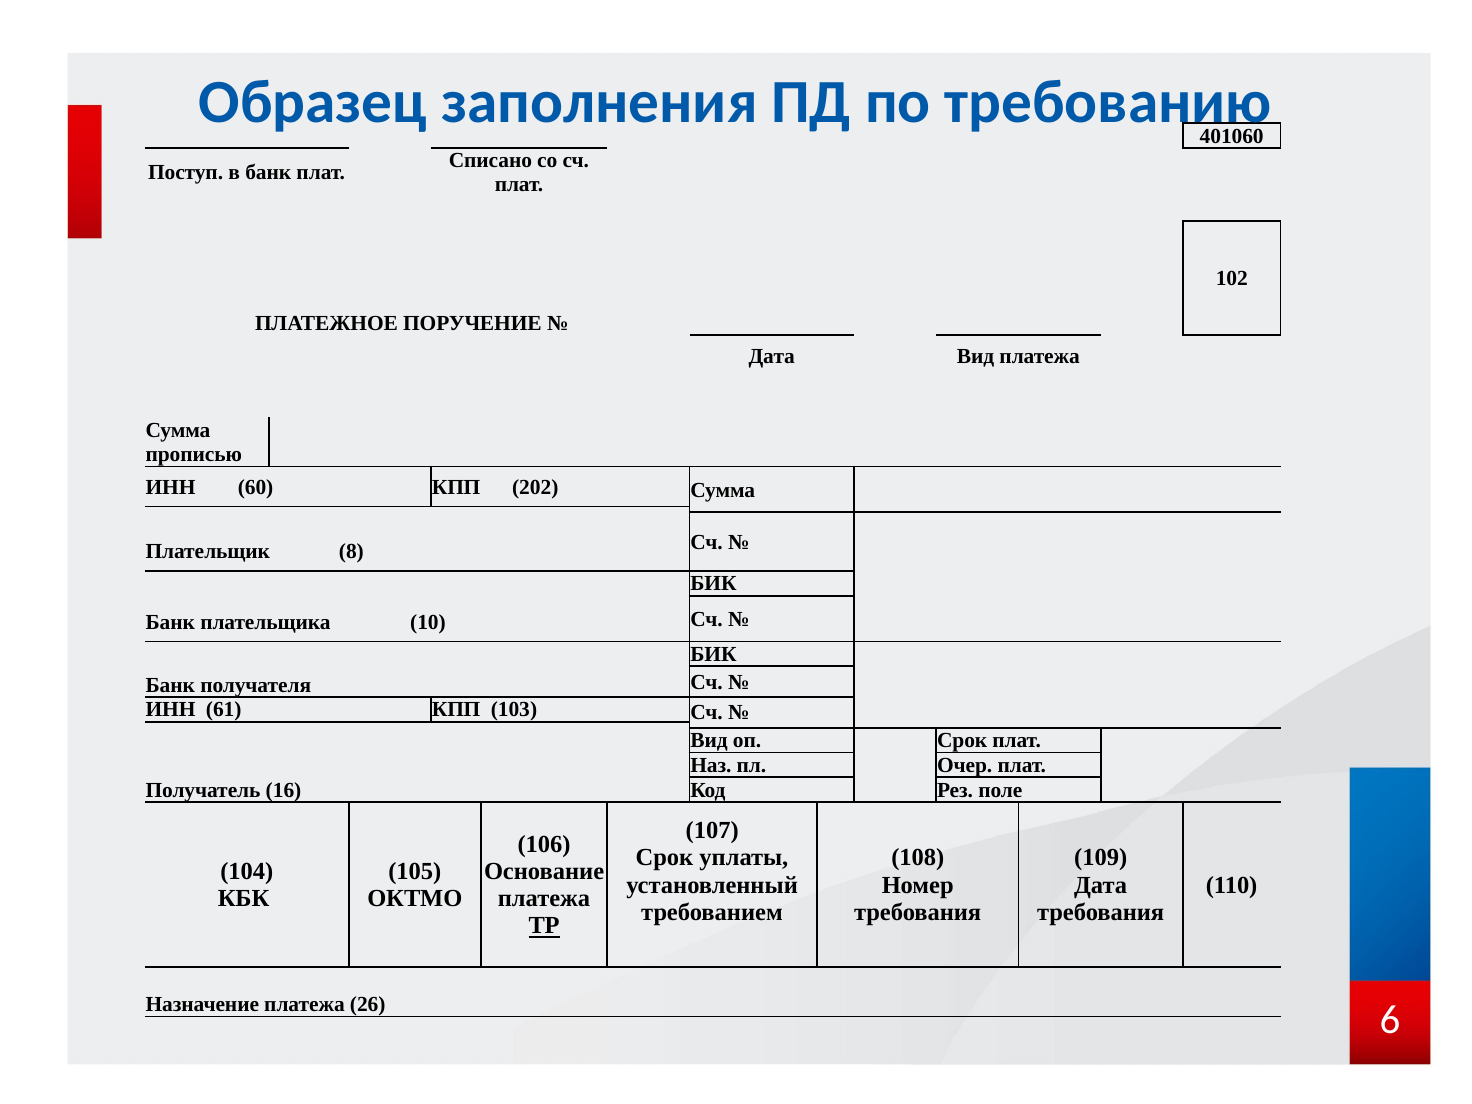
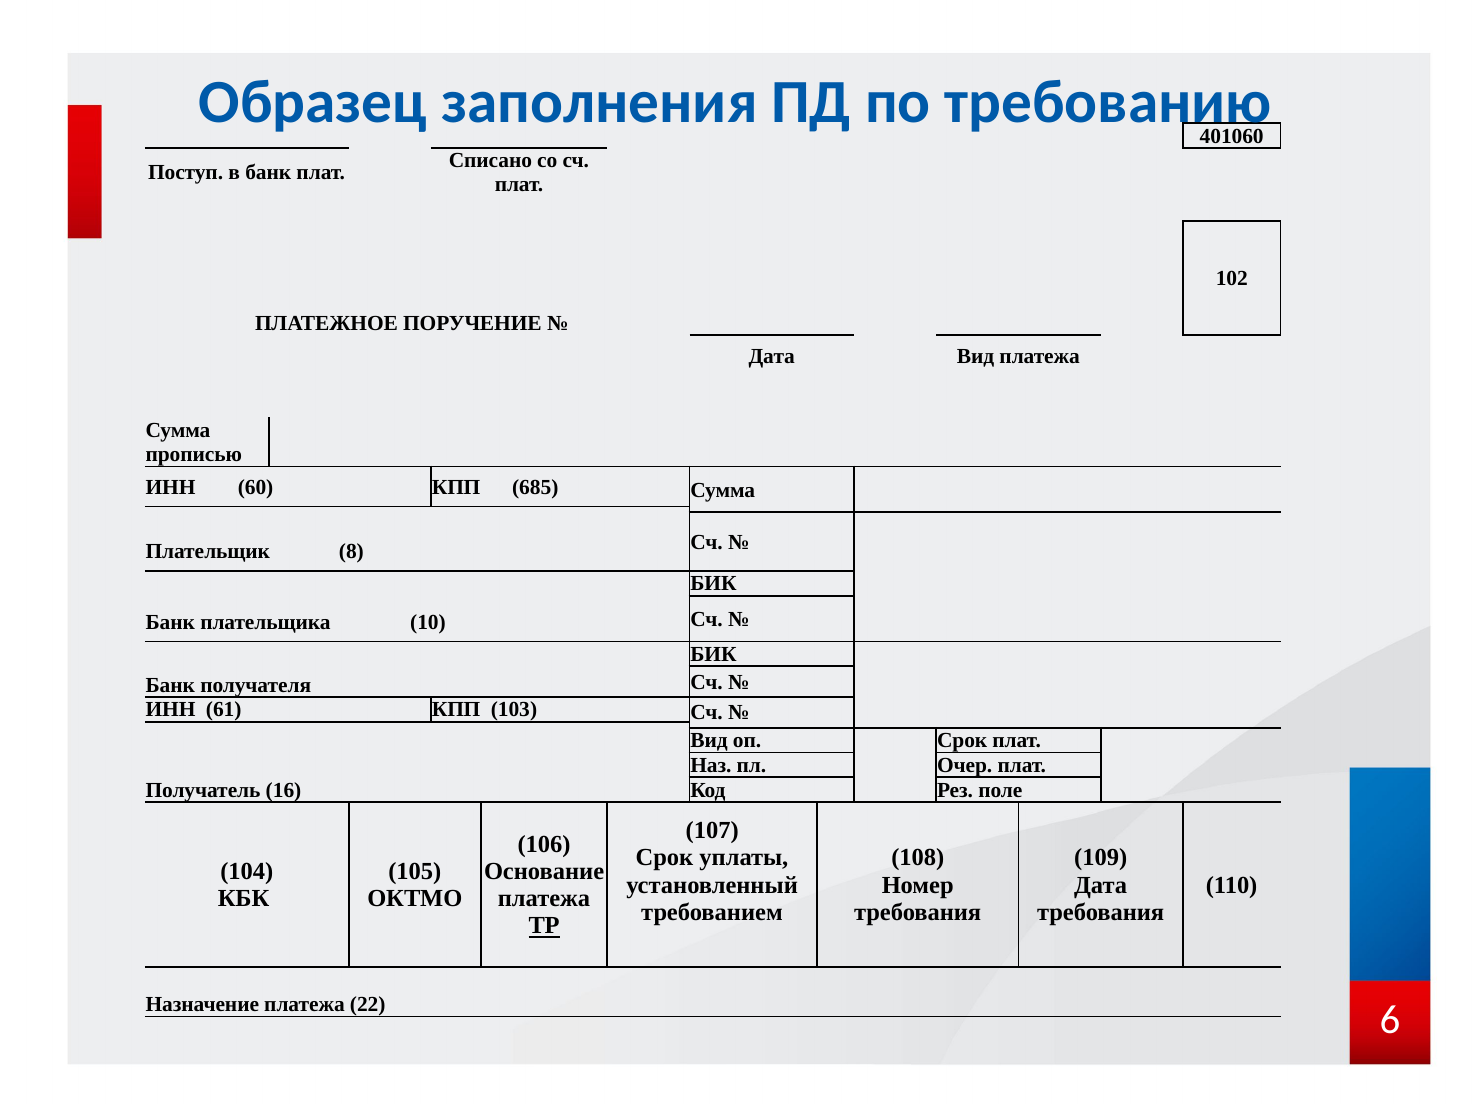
202: 202 -> 685 (535, 487)
26: 26 -> 22 (368, 1005)
